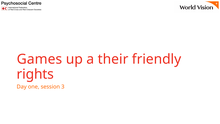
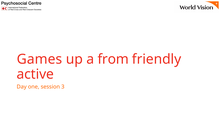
their: their -> from (113, 59)
rights: rights -> active (35, 74)
